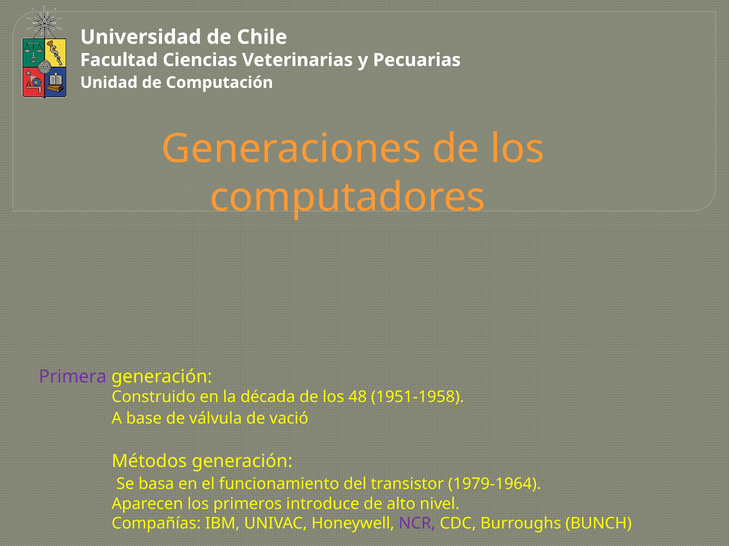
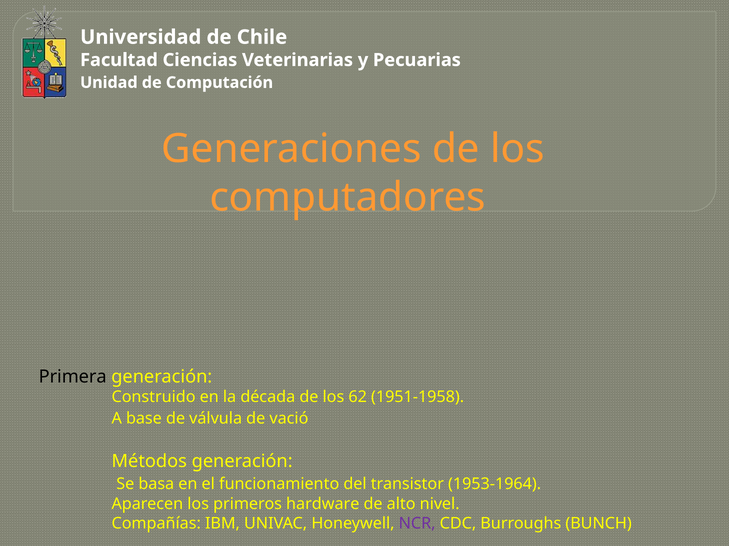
Primera colour: purple -> black (73, 377)
48: 48 -> 62 (358, 398)
1979-1964: 1979-1964 -> 1953-1964 (495, 485)
primeros introduce: introduce -> hardware (323, 504)
